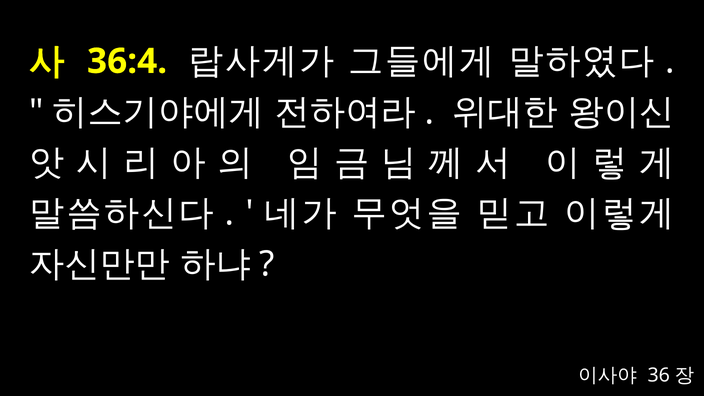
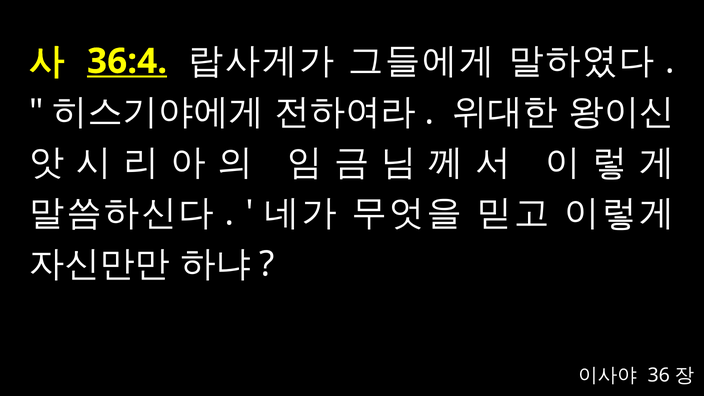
36:4 underline: none -> present (127, 61)
